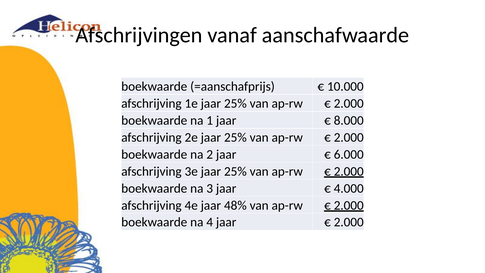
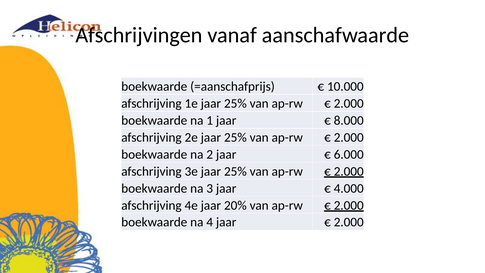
48%: 48% -> 20% (235, 205)
